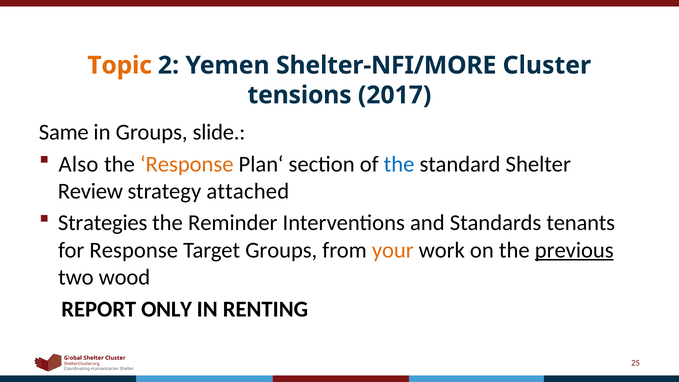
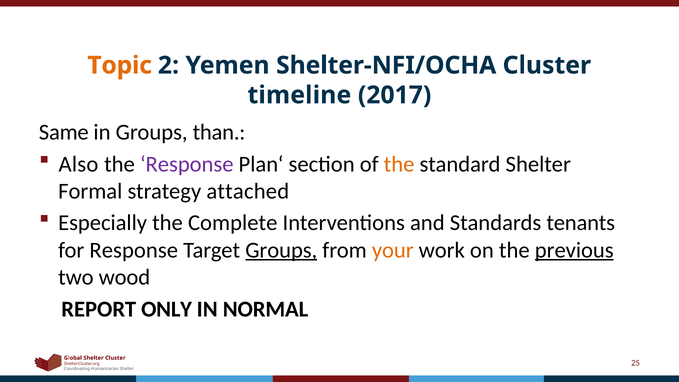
Shelter-NFI/MORE: Shelter-NFI/MORE -> Shelter-NFI/OCHA (386, 65)
tensions: tensions -> timeline (299, 95)
slide: slide -> than (219, 132)
Response colour: orange -> purple (187, 164)
the colour: blue -> orange (399, 164)
Review: Review -> Formal (90, 191)
Strategies: Strategies -> Especially (103, 223)
Reminder: Reminder -> Complete (233, 223)
Groups underline: none -> present (281, 250)
RENTING: RENTING -> NORMAL (265, 309)
